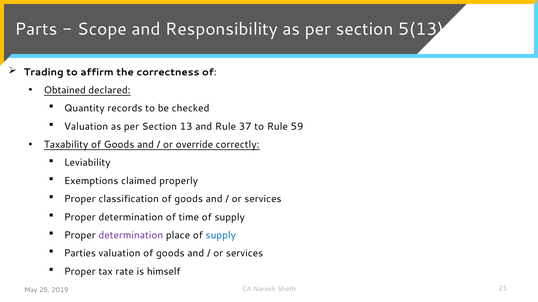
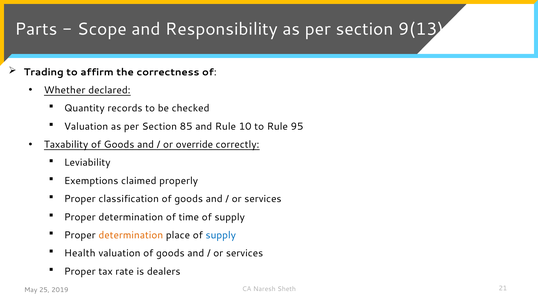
5(13: 5(13 -> 9(13 (421, 29)
Obtained: Obtained -> Whether (65, 90)
13: 13 -> 85 (186, 127)
37: 37 -> 10 (245, 127)
59: 59 -> 95 (297, 127)
determination colour: purple -> orange (131, 236)
Parties: Parties -> Health (80, 254)
himself: himself -> dealers (164, 272)
